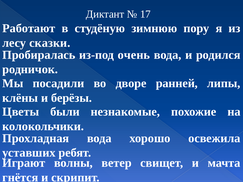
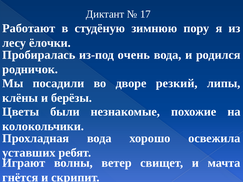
сказки: сказки -> ёлочки (50, 43)
ранней: ранней -> резкий (177, 83)
